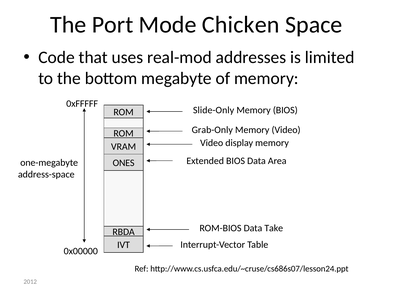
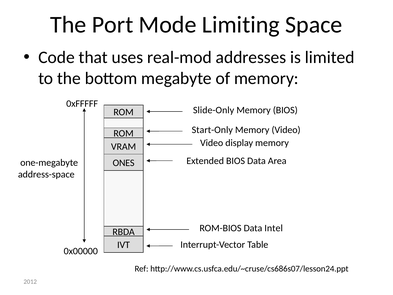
Chicken: Chicken -> Limiting (241, 25)
Grab-Only: Grab-Only -> Start-Only (212, 130)
Take: Take -> Intel (274, 228)
